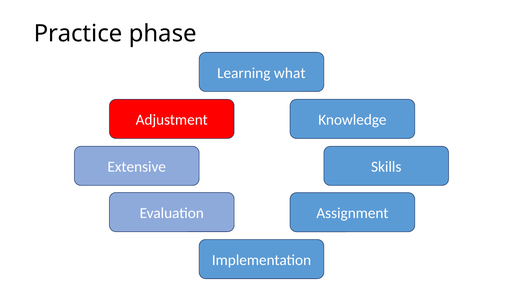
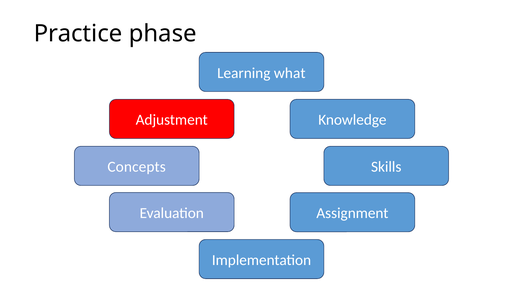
Extensive: Extensive -> Concepts (137, 167)
